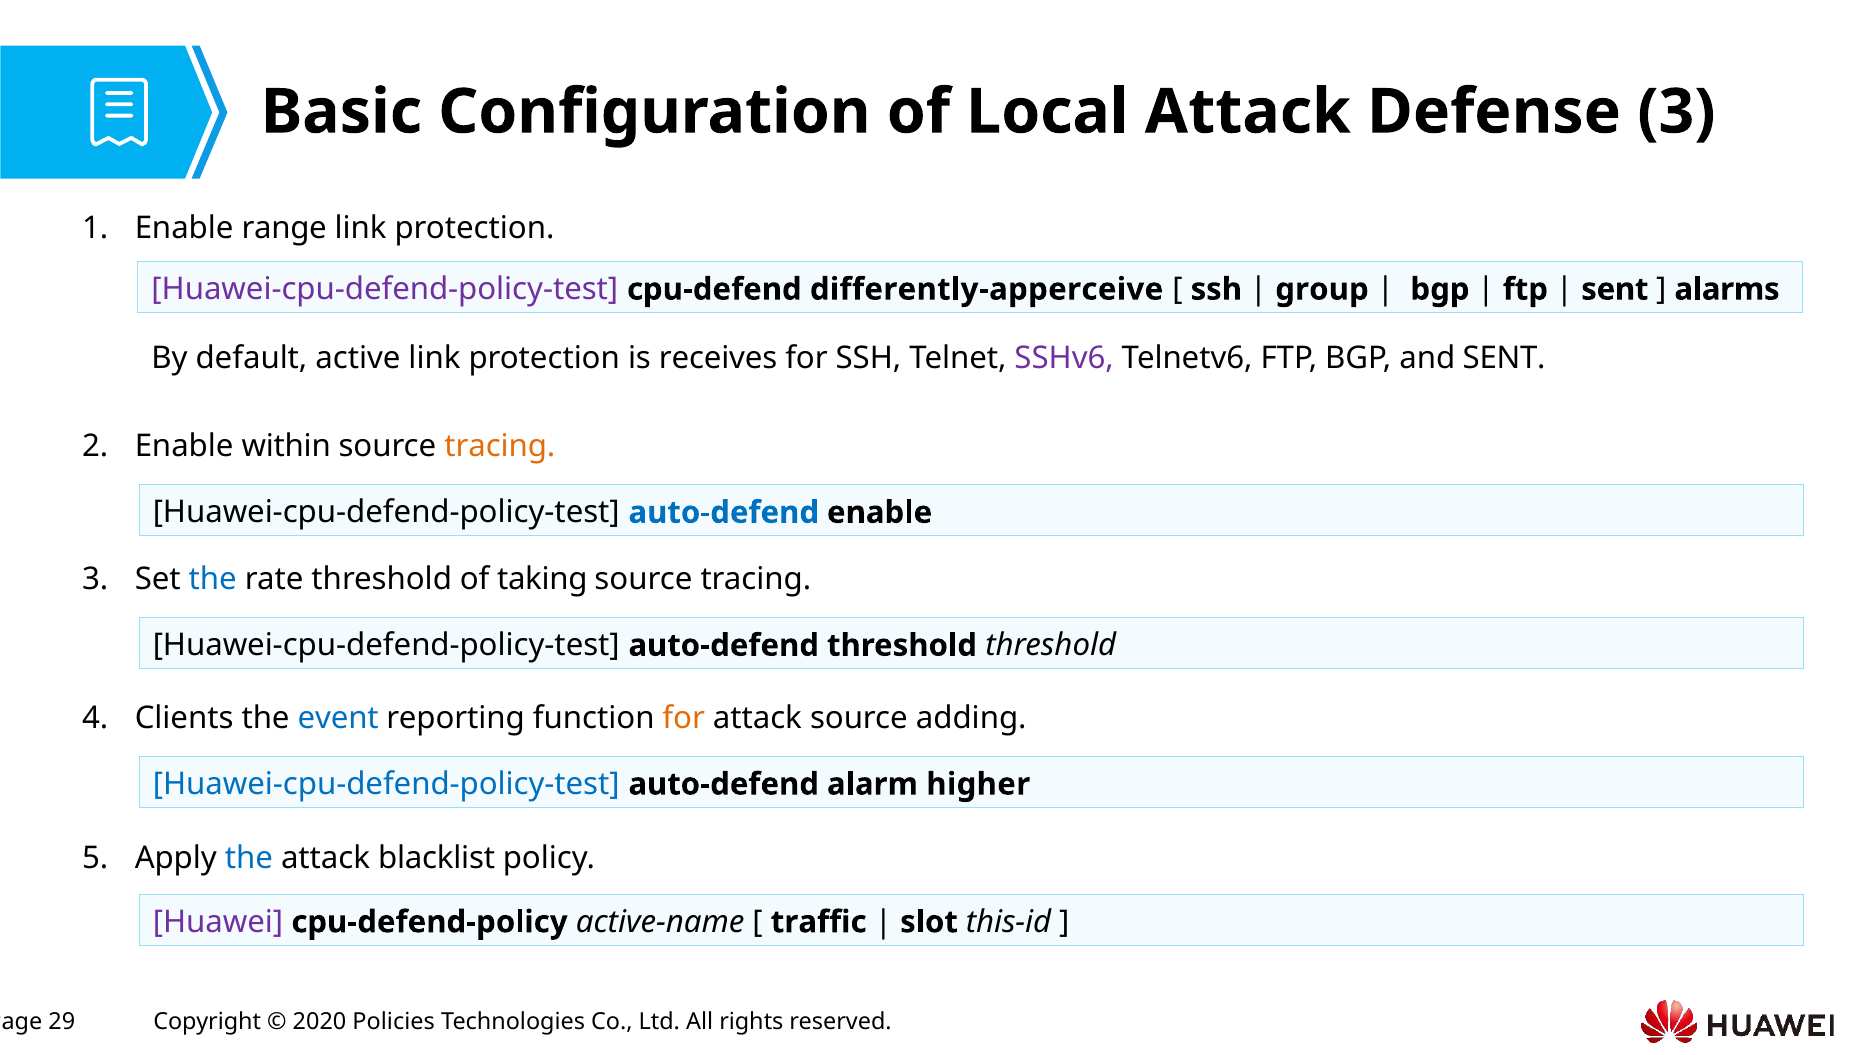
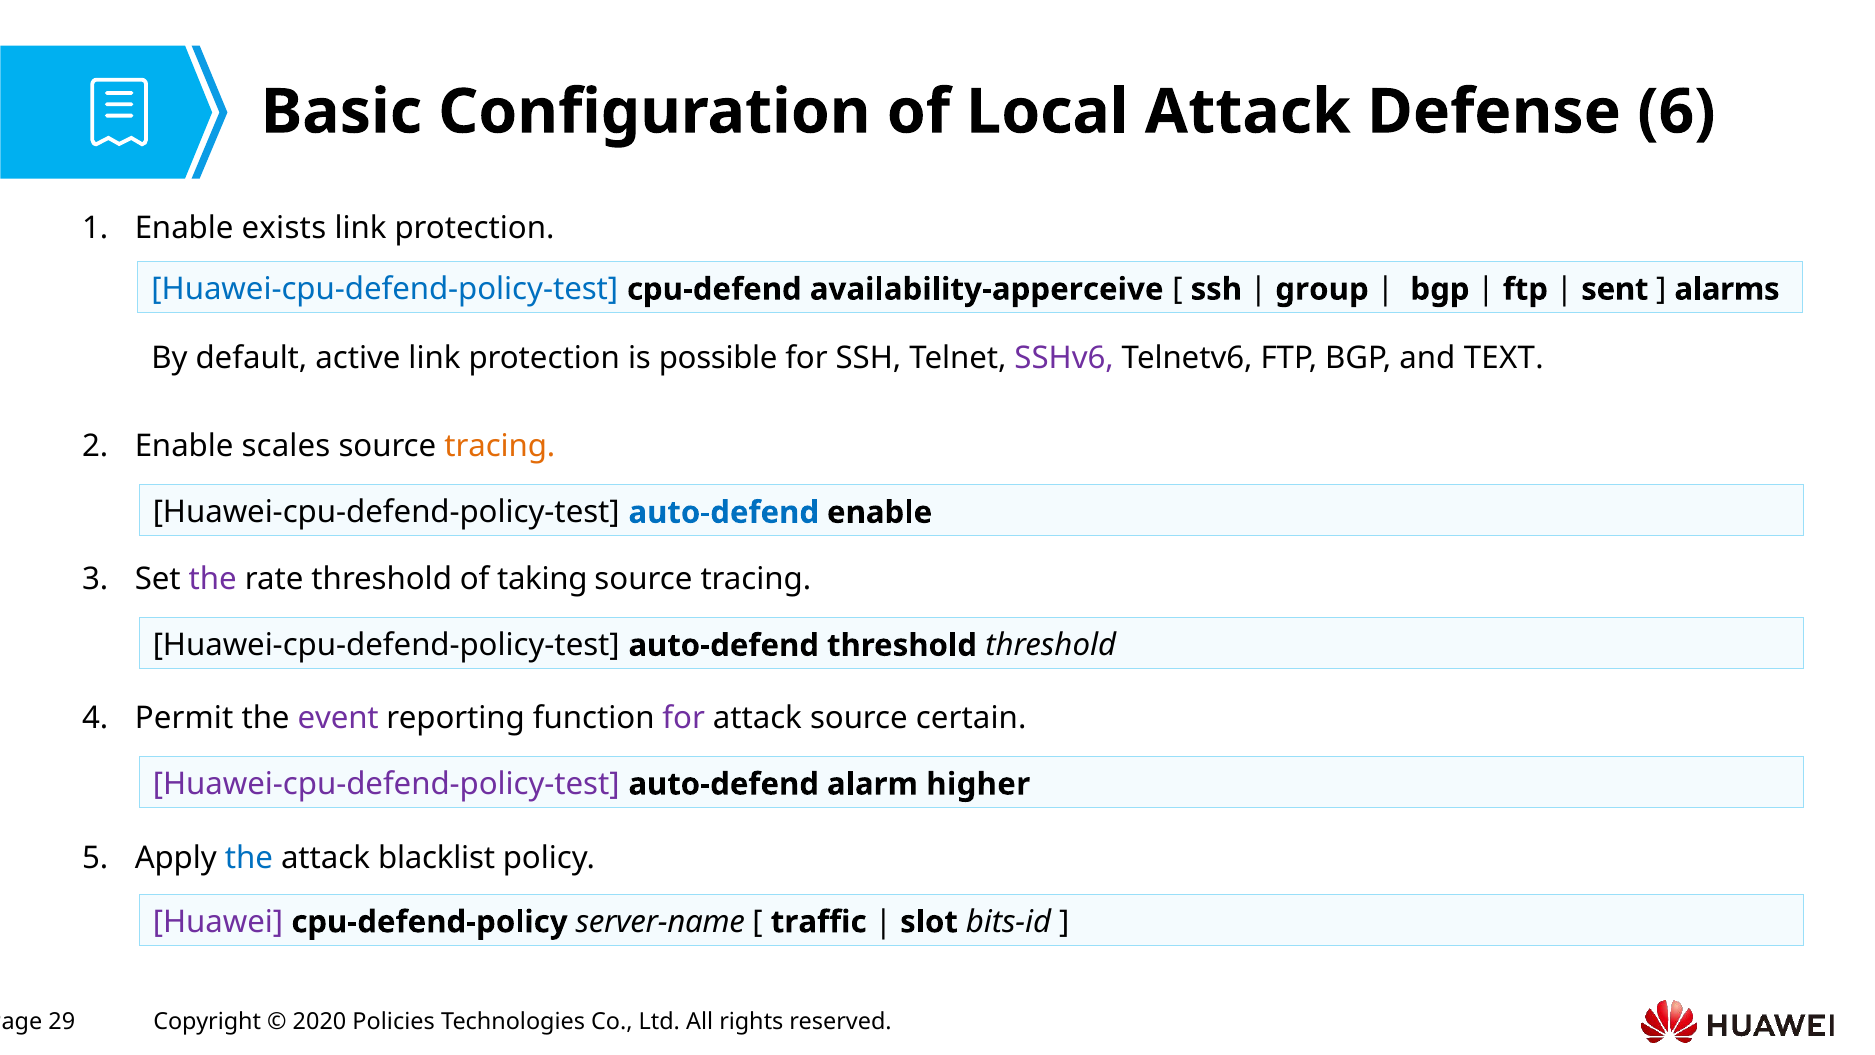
Defense 3: 3 -> 6 (1676, 112)
range: range -> exists (284, 228)
Huawei-cpu-defend-policy-test colour: purple -> blue (385, 289)
differently-apperceive: differently-apperceive -> availability-apperceive (987, 289)
receives: receives -> possible (718, 358)
and SENT: SENT -> TEXT (1504, 358)
within: within -> scales (286, 446)
the colour: blue -> purple (213, 579)
Clients: Clients -> Permit (184, 718)
event colour: blue -> purple (338, 718)
for colour: orange -> purple (684, 718)
adding: adding -> certain (971, 718)
Huawei-cpu-defend-policy-test colour: blue -> purple (386, 784)
active-name: active-name -> server-name (660, 922)
this-id: this-id -> bits-id (1009, 922)
